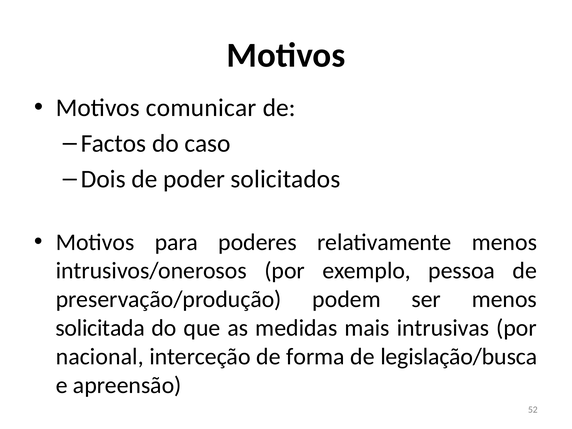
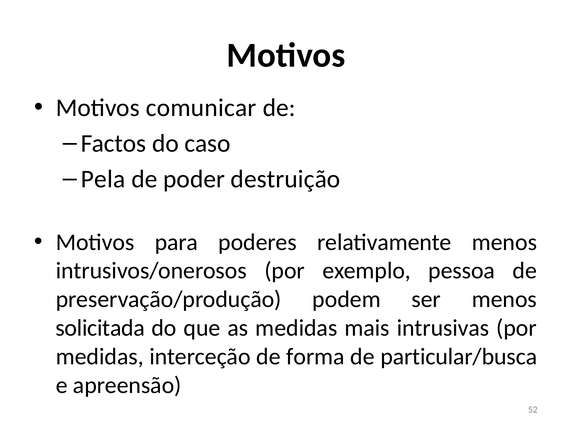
Dois: Dois -> Pela (103, 179)
solicitados: solicitados -> destruição (285, 179)
nacional: nacional -> medidas (100, 357)
legislação/busca: legislação/busca -> particular/busca (459, 357)
